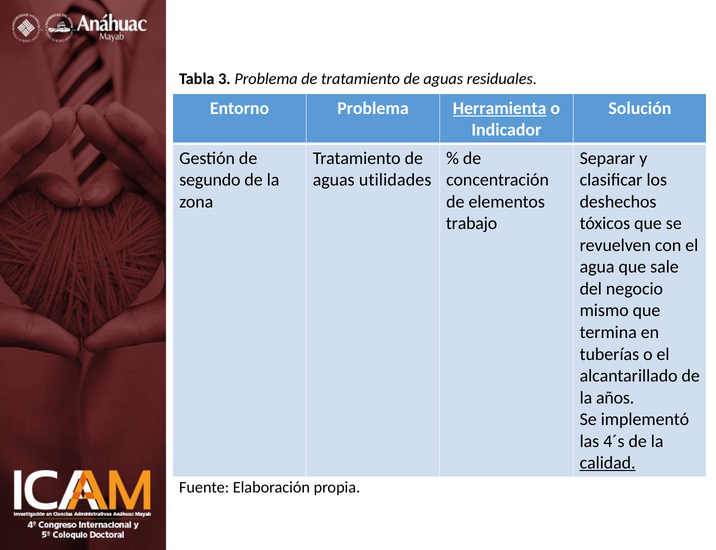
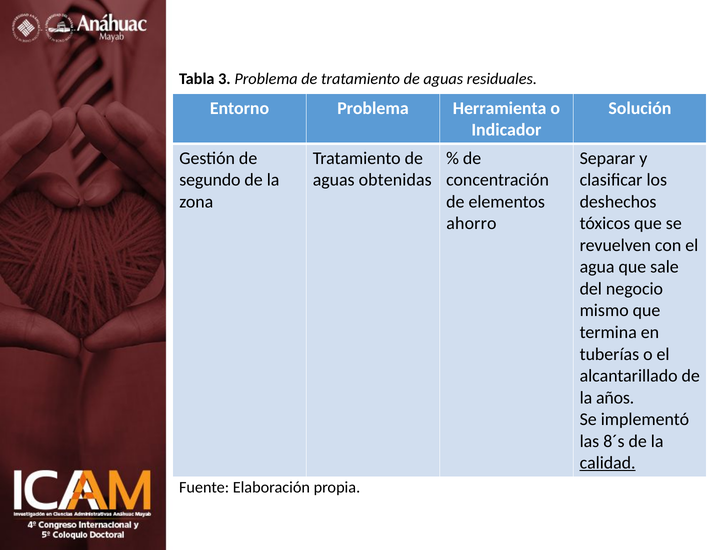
Herramienta underline: present -> none (500, 108)
utilidades: utilidades -> obtenidas (395, 180)
trabajo: trabajo -> ahorro (471, 223)
4´s: 4´s -> 8´s (614, 441)
